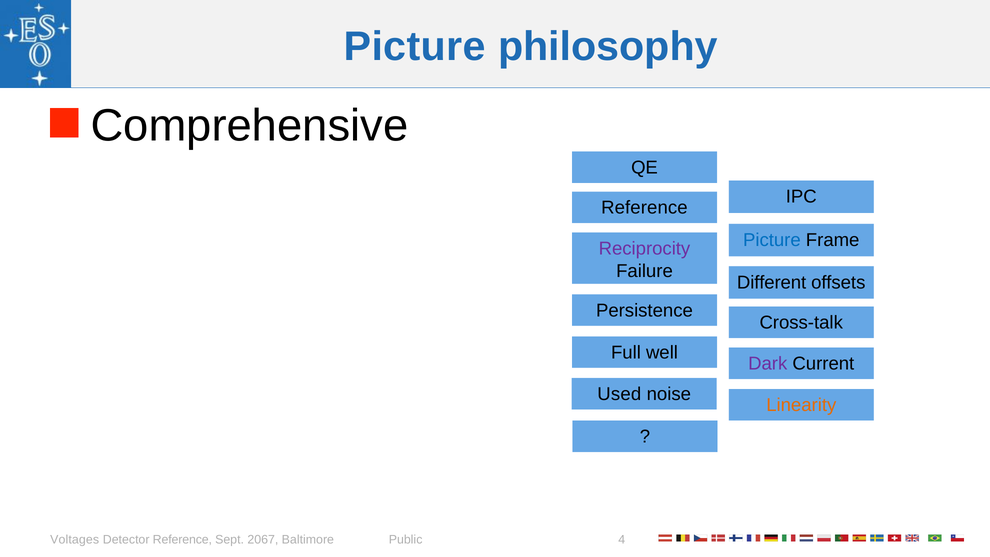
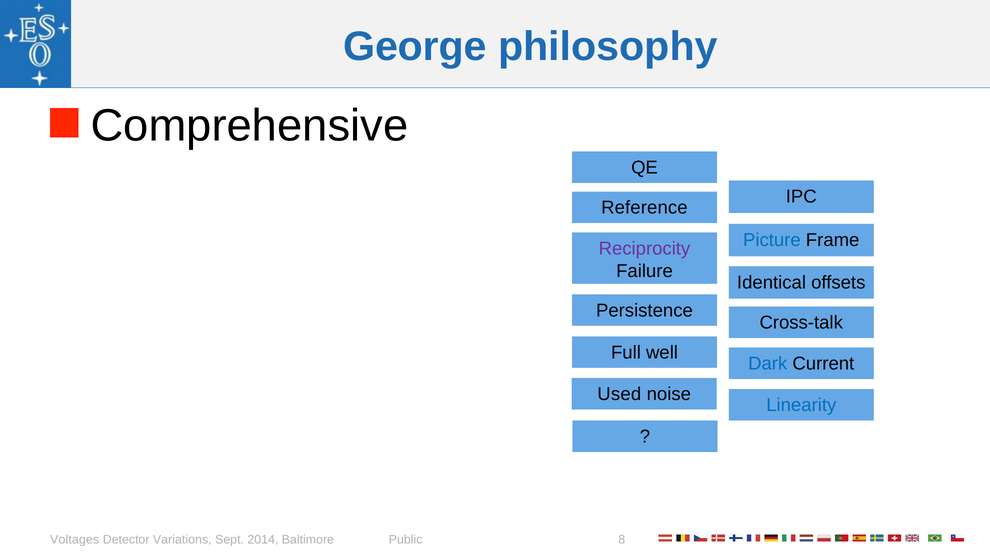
Picture: Picture -> George (415, 46)
Different: Different -> Identical (772, 282)
Dark colour: purple -> blue (768, 364)
Linearity colour: orange -> blue (801, 405)
Detector Reference: Reference -> Variations (182, 540)
2067: 2067 -> 2014 (263, 540)
4: 4 -> 8 (622, 540)
